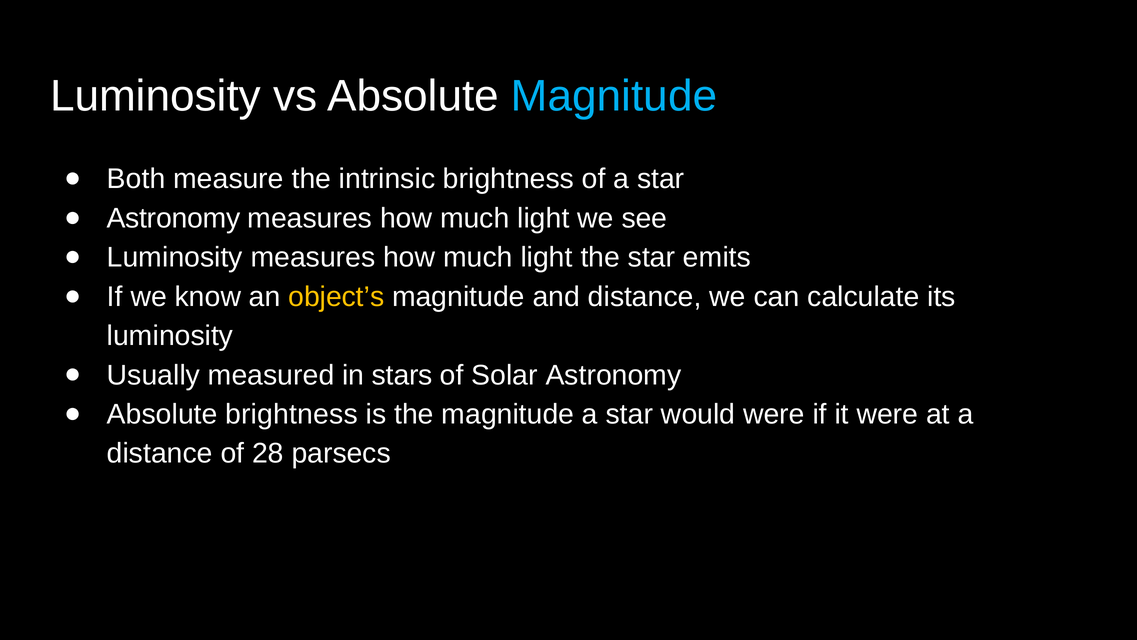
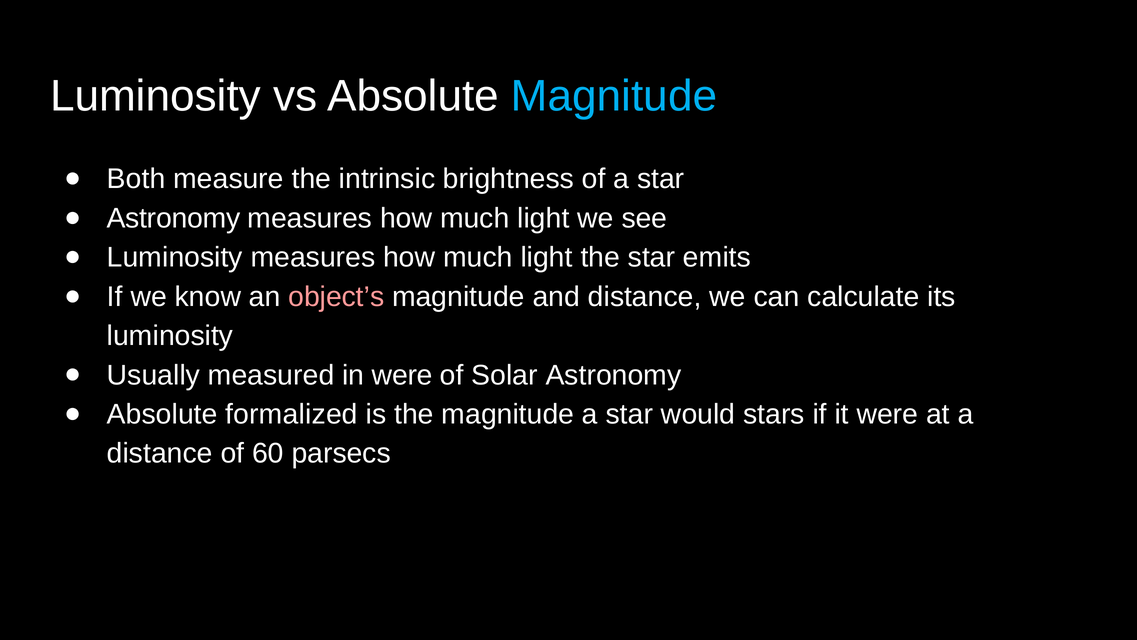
object’s colour: yellow -> pink (336, 296)
in stars: stars -> were (402, 375)
Absolute brightness: brightness -> formalized (292, 414)
would were: were -> stars (774, 414)
28: 28 -> 60 (268, 453)
